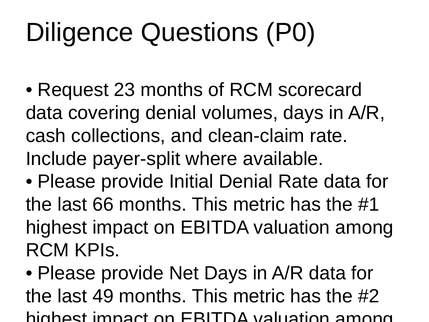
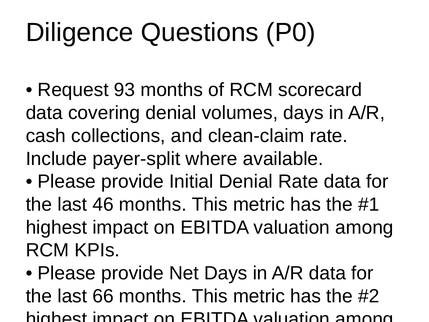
23: 23 -> 93 (125, 90)
66: 66 -> 46 (103, 204)
49: 49 -> 66 (103, 296)
